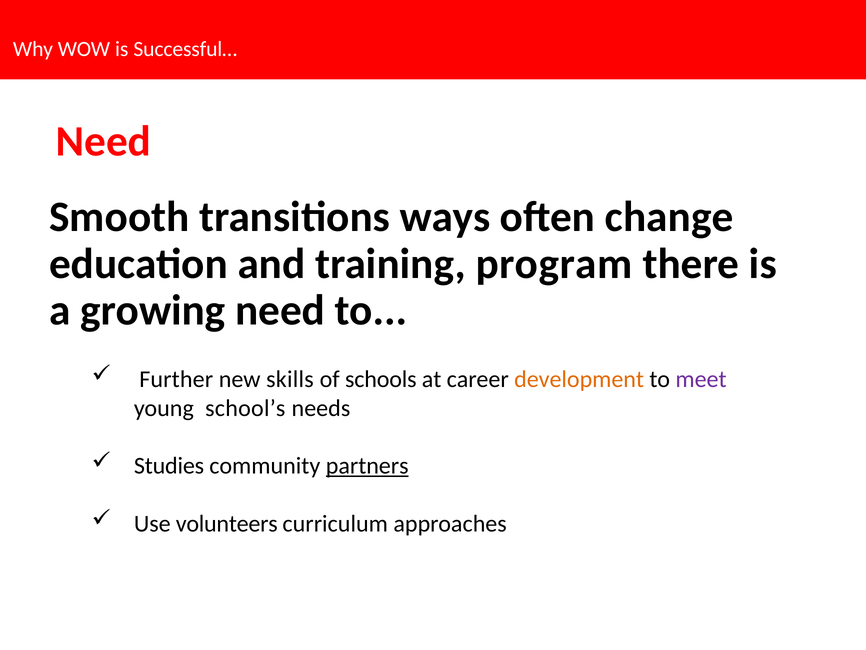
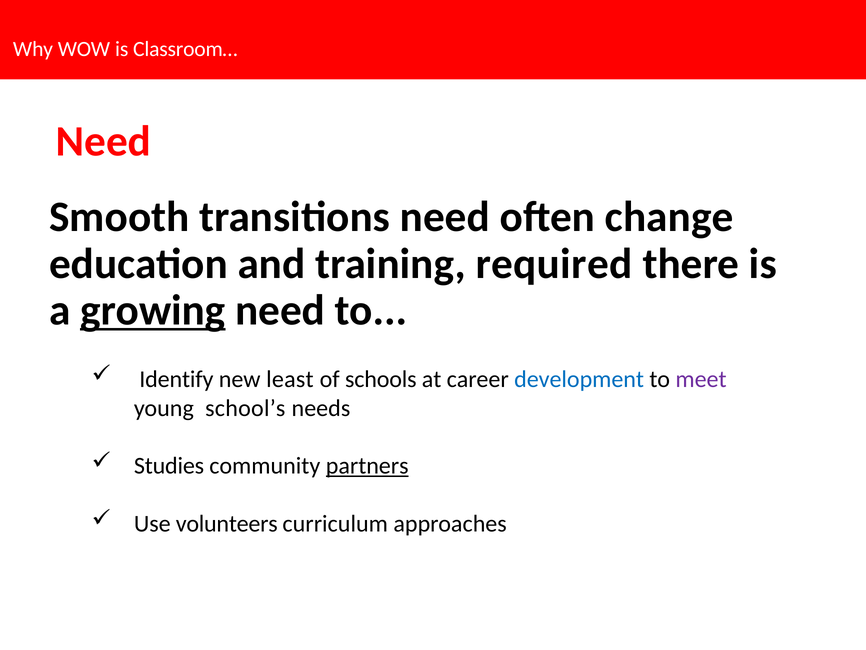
Successful…: Successful… -> Classroom… (185, 49)
transitions ways: ways -> need (445, 217)
program: program -> required (554, 264)
growing underline: none -> present (153, 310)
Further: Further -> Identify (176, 379)
skills: skills -> least (290, 379)
development colour: orange -> blue (579, 379)
